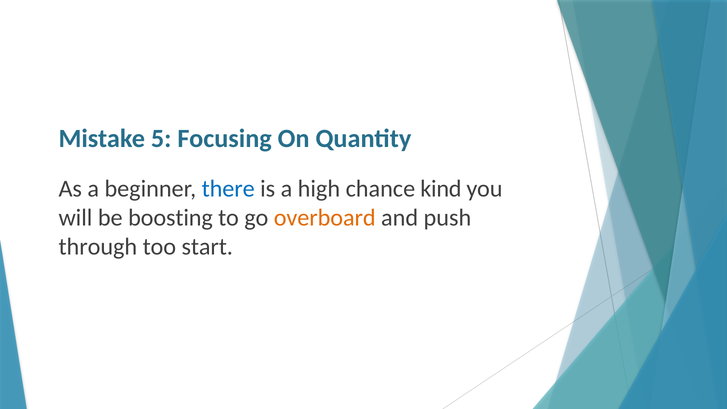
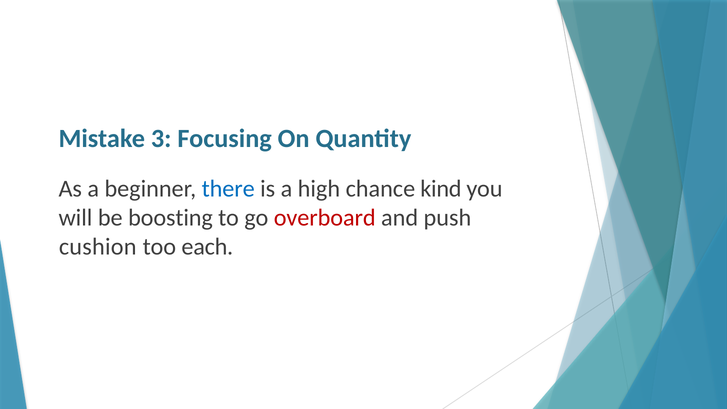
5: 5 -> 3 (161, 139)
overboard colour: orange -> red (325, 218)
through: through -> cushion (98, 247)
start: start -> each (207, 247)
